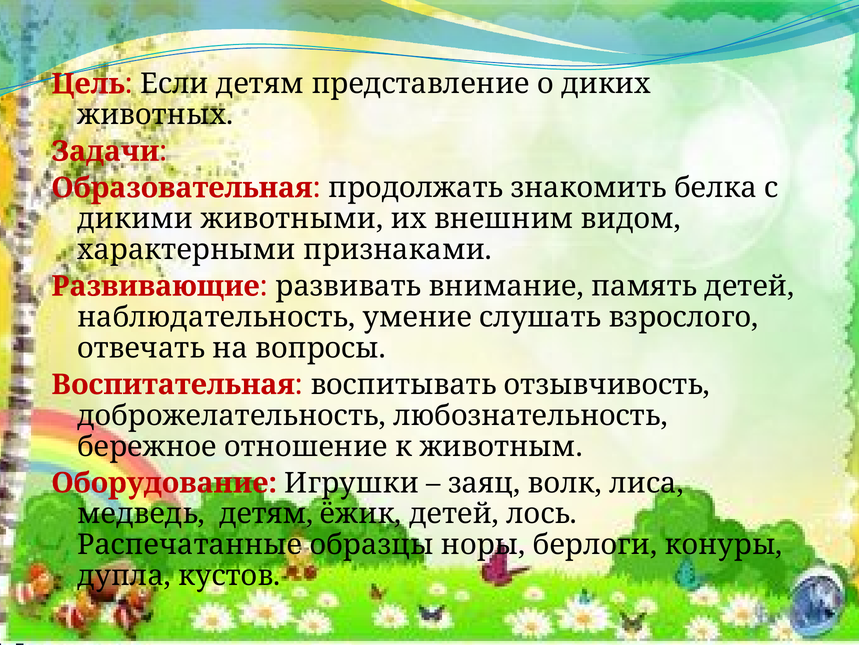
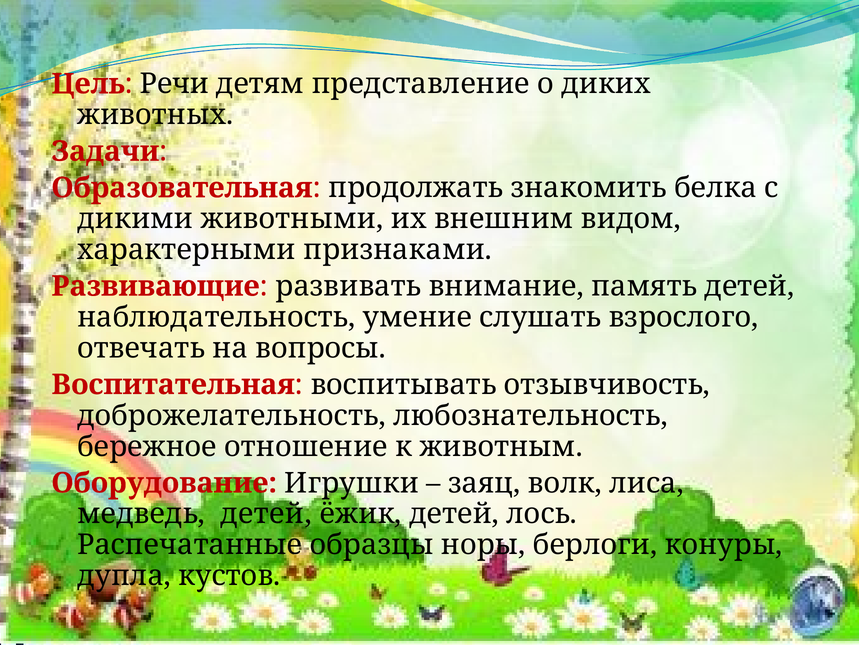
Если: Если -> Речи (175, 84)
медведь детям: детям -> детей (266, 513)
